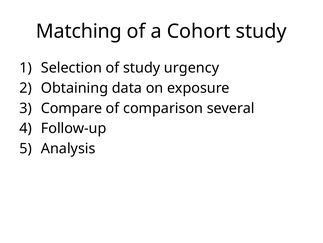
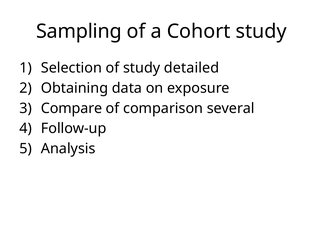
Matching: Matching -> Sampling (79, 31)
urgency: urgency -> detailed (192, 68)
